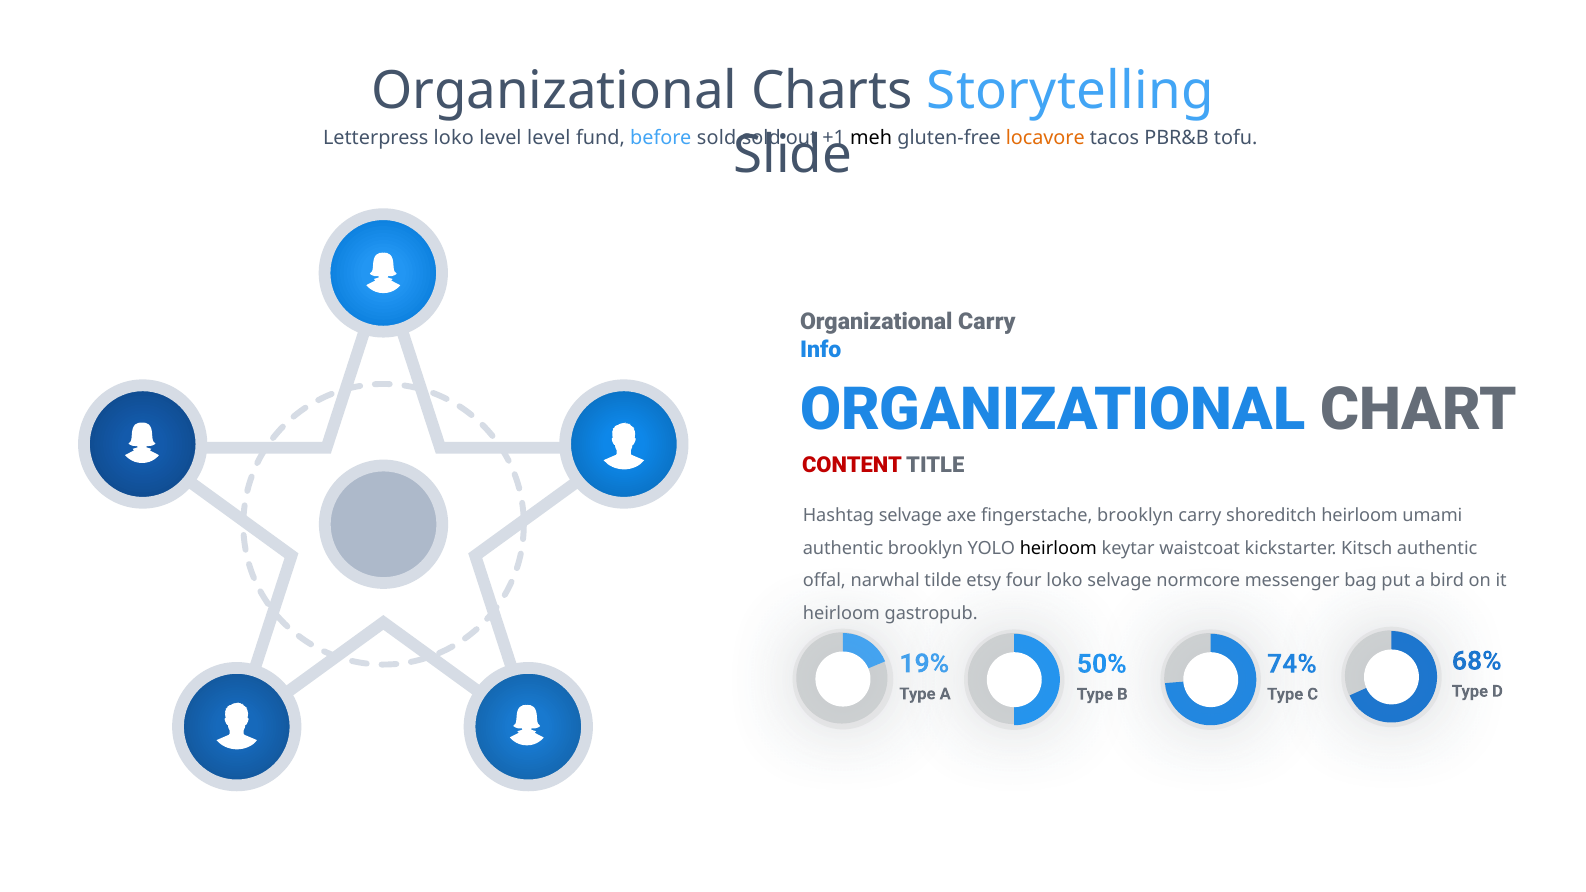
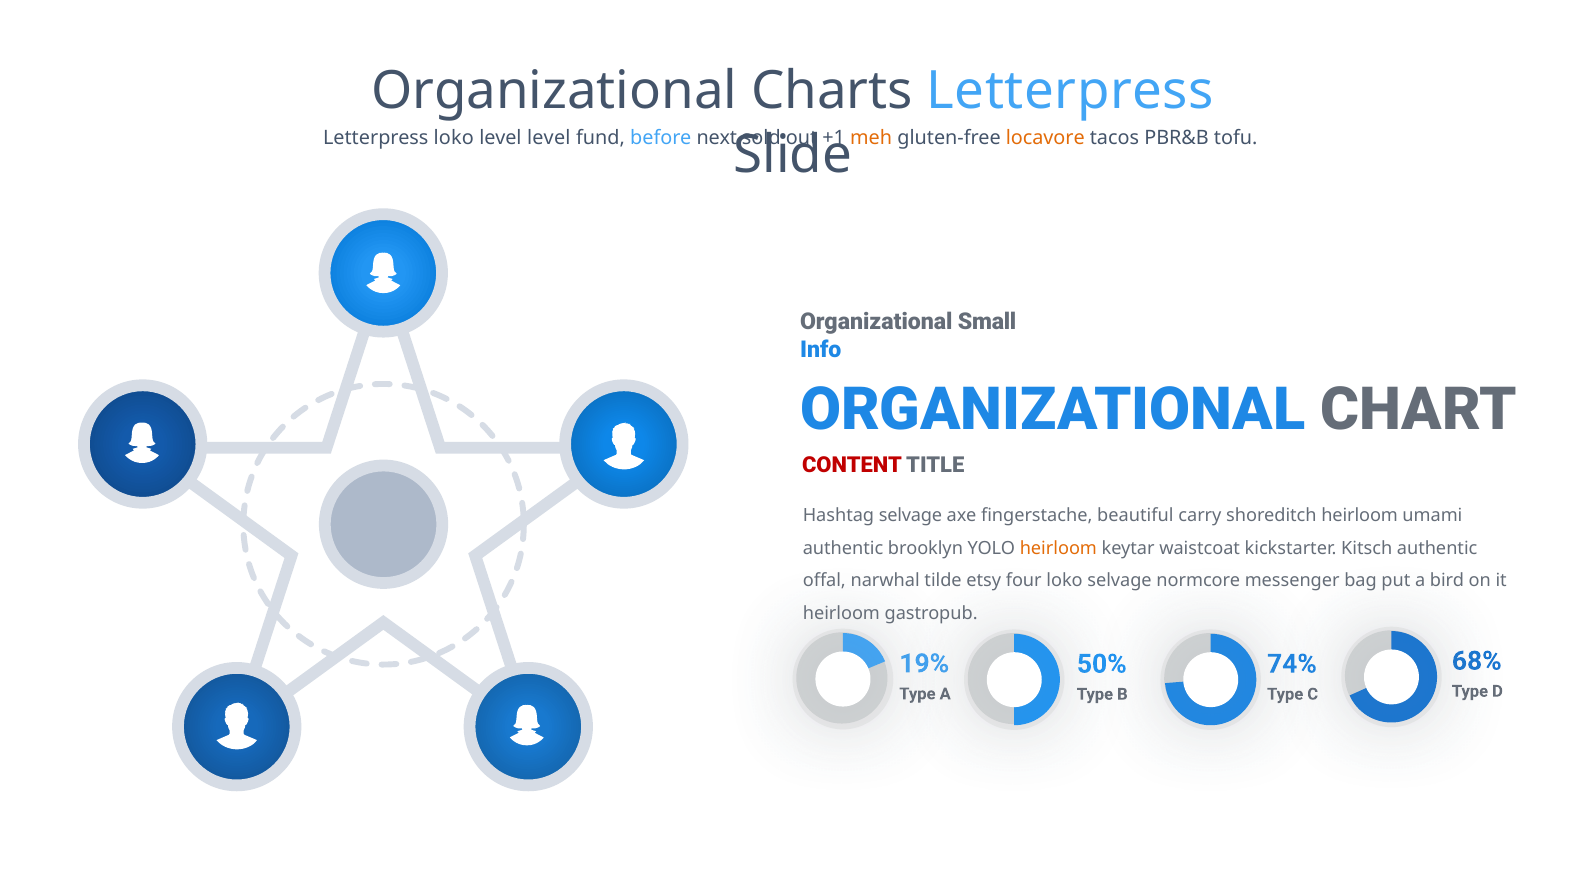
Charts Storytelling: Storytelling -> Letterpress (1070, 91)
before sold: sold -> next (717, 138)
meh colour: black -> orange (871, 138)
Organizational Carry: Carry -> Small (987, 322)
fingerstache brooklyn: brooklyn -> beautiful (1135, 516)
heirloom colour: black -> orange (1058, 548)
